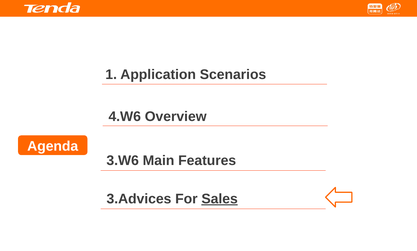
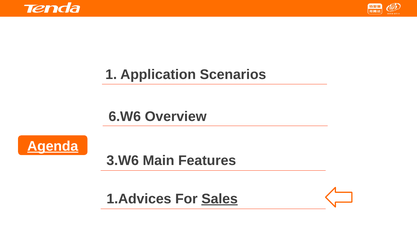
4.W6: 4.W6 -> 6.W6 (125, 116)
Agenda underline: none -> present (53, 146)
3.Advices: 3.Advices -> 1.Advices (139, 199)
